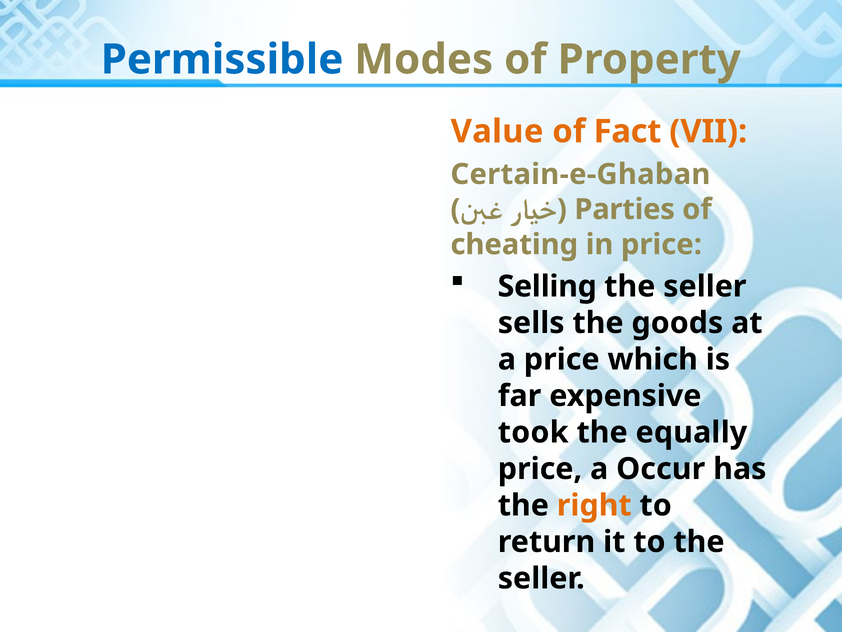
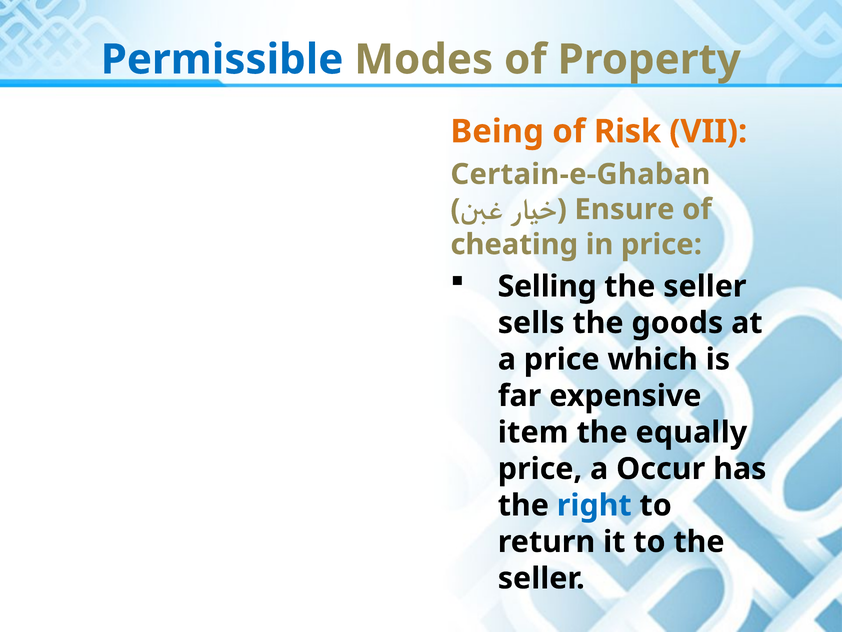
Value: Value -> Being (497, 131)
Fact: Fact -> Risk (628, 131)
Parties: Parties -> Ensure (624, 209)
took: took -> item (533, 432)
right colour: orange -> blue (594, 505)
